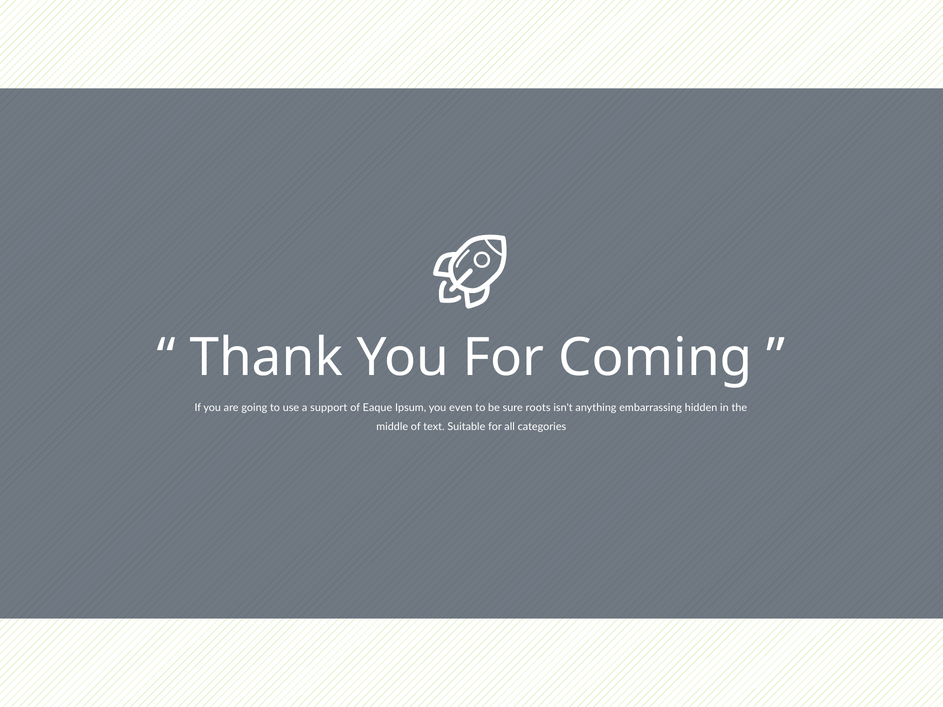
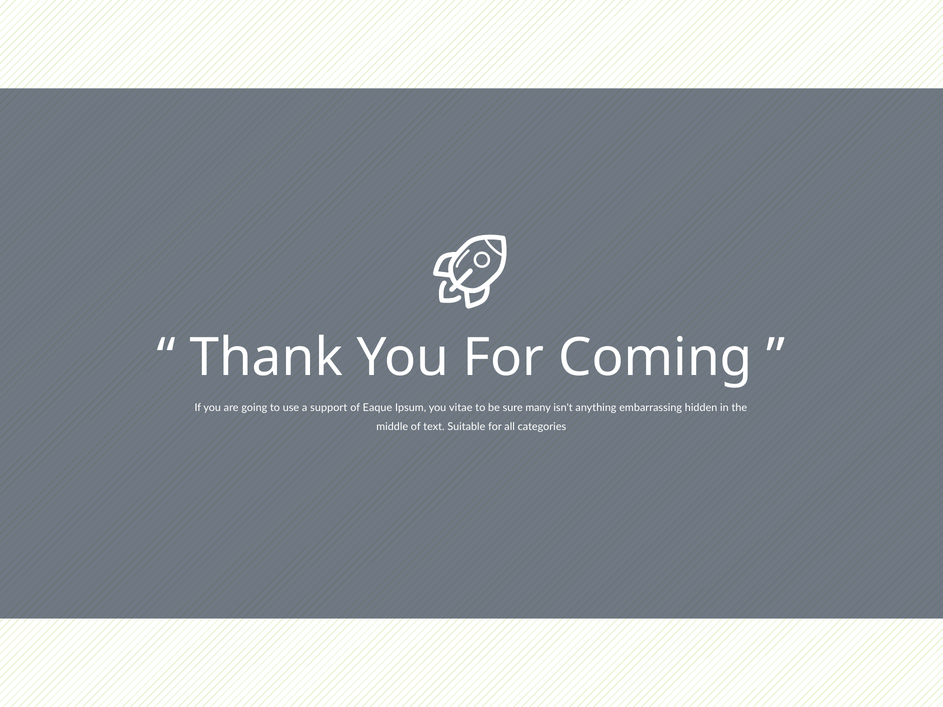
even: even -> vitae (461, 408)
roots: roots -> many (538, 408)
